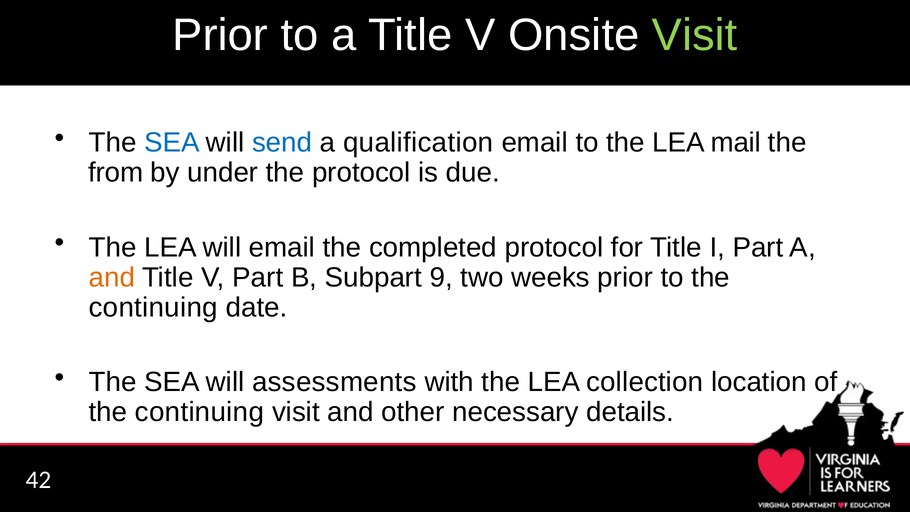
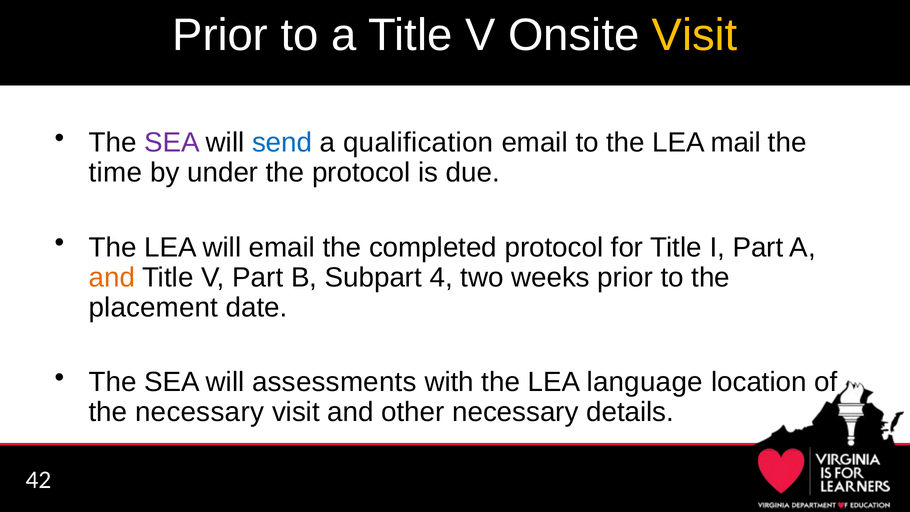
Visit colour: light green -> yellow (695, 35)
SEA colour: blue -> purple (172, 143)
from: from -> time (116, 173)
9: 9 -> 4 (441, 277)
continuing: continuing -> placement (153, 307)
collection: collection -> language (645, 382)
continuing: continuing -> necessary (199, 412)
